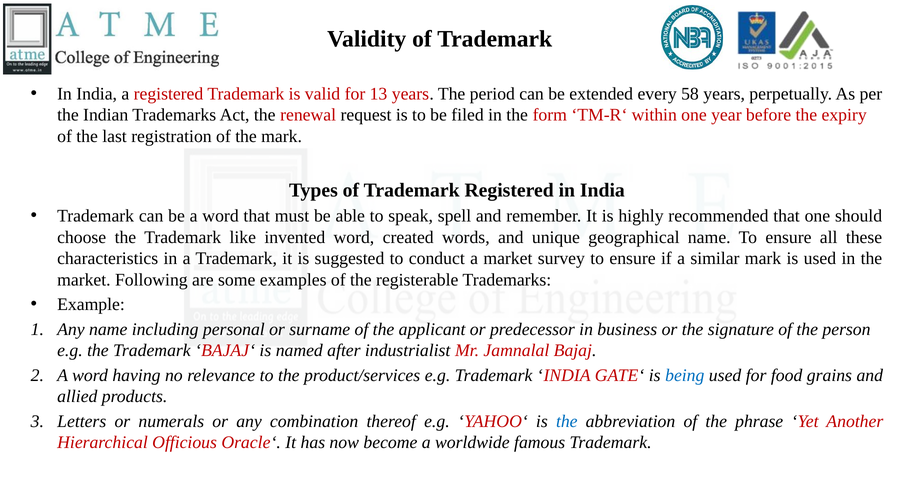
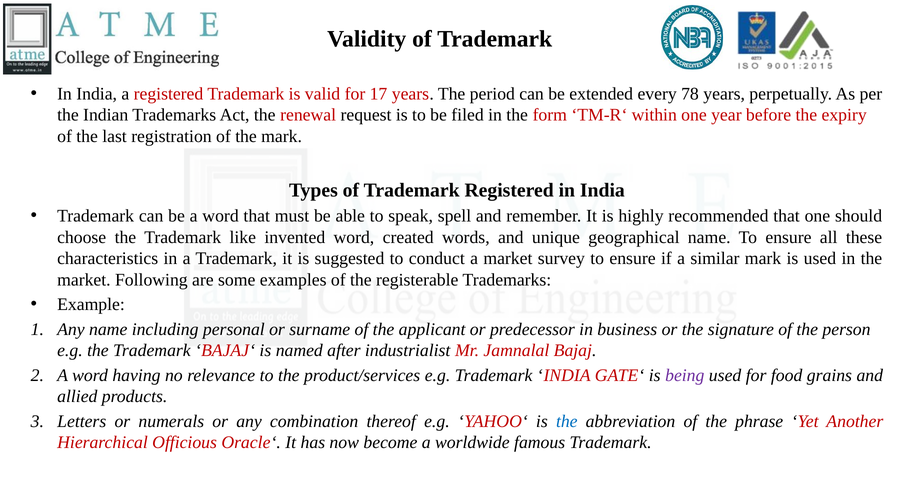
13: 13 -> 17 (378, 94)
58: 58 -> 78 (690, 94)
being colour: blue -> purple (685, 376)
